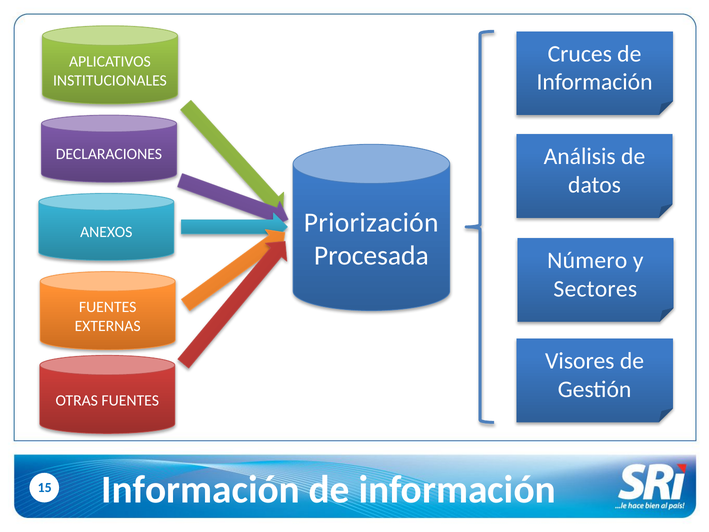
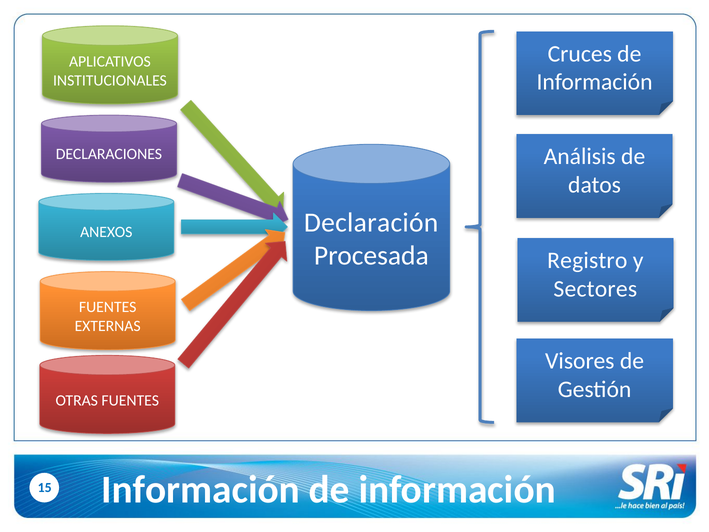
Priorización: Priorización -> Declaración (371, 223)
Número: Número -> Registro (587, 260)
